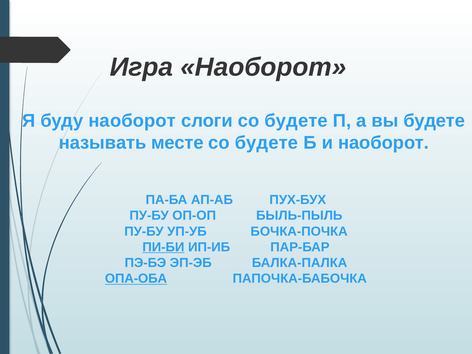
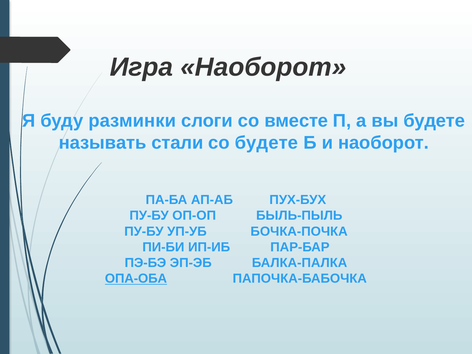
буду наоборот: наоборот -> разминки (132, 121)
слоги со будете: будете -> вместе (296, 121)
месте: месте -> стали (177, 143)
ПИ-БИ underline: present -> none (163, 247)
